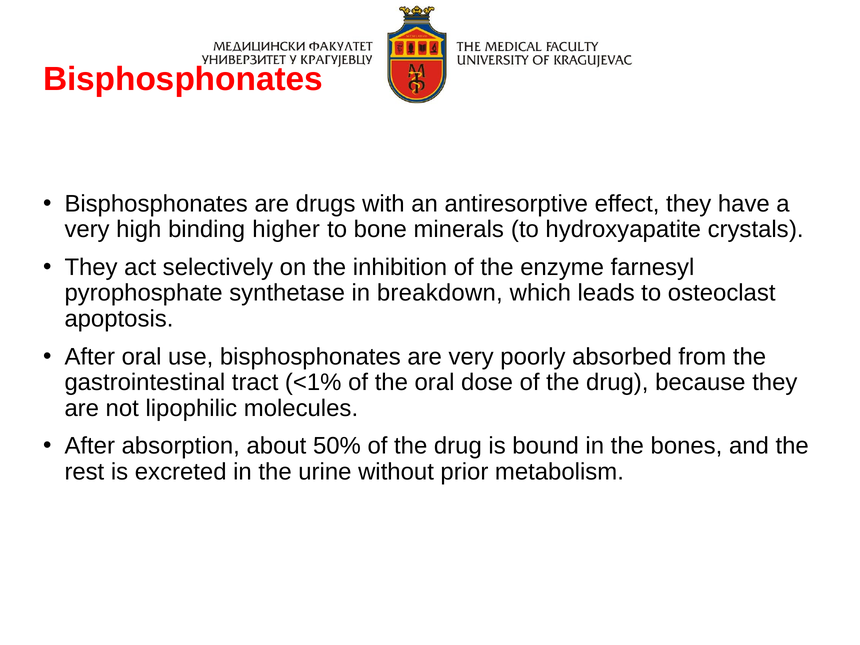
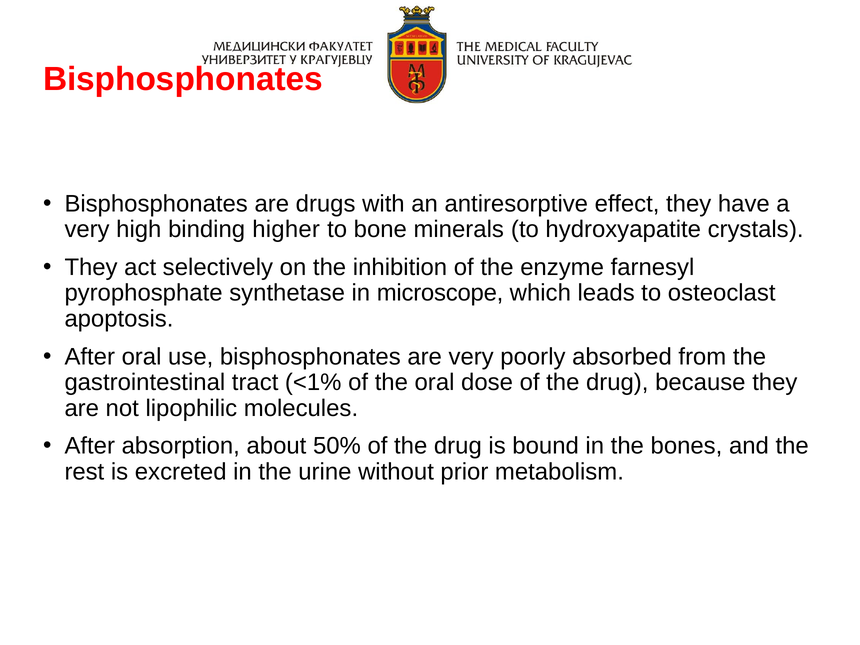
breakdown: breakdown -> microscope (440, 293)
